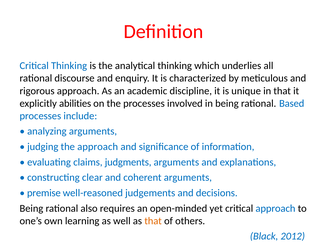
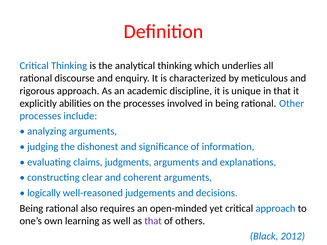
Based: Based -> Other (292, 103)
the approach: approach -> dishonest (98, 147)
premise: premise -> logically (44, 193)
that colour: orange -> purple (153, 221)
